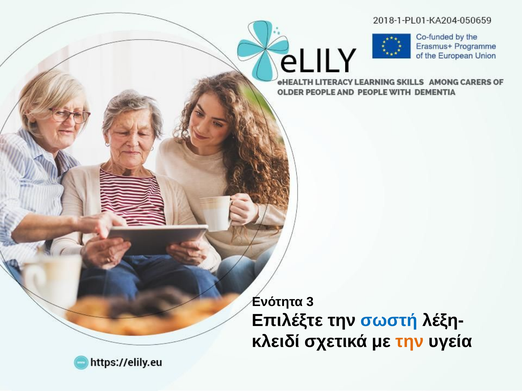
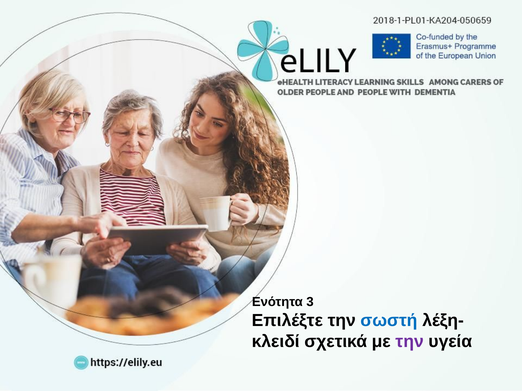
την colour: orange -> purple (410, 342)
